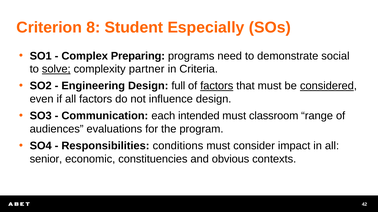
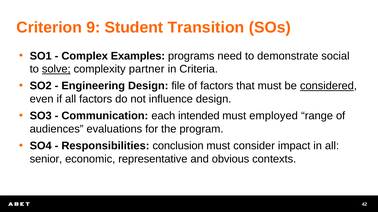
8: 8 -> 9 (93, 28)
Especially: Especially -> Transition (206, 28)
Preparing: Preparing -> Examples (138, 56)
full: full -> file (178, 86)
factors underline: present -> none (217, 86)
classroom: classroom -> employed (274, 116)
conditions: conditions -> conclusion (178, 146)
constituencies: constituencies -> representative (153, 159)
